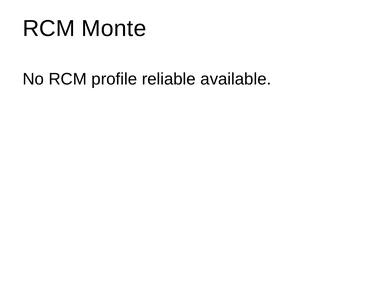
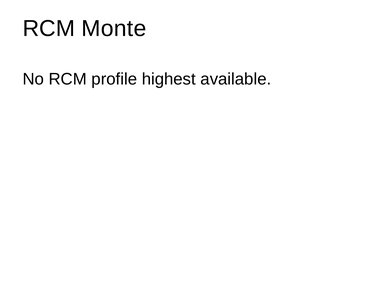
reliable: reliable -> highest (169, 79)
